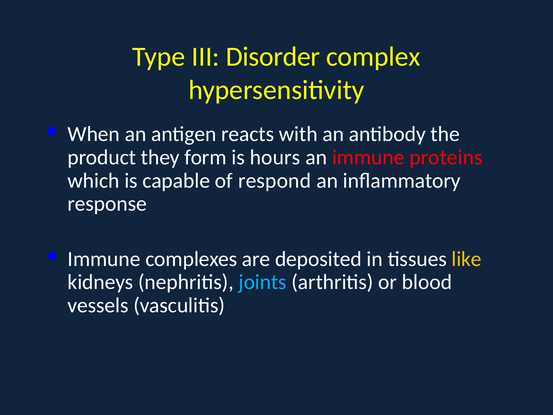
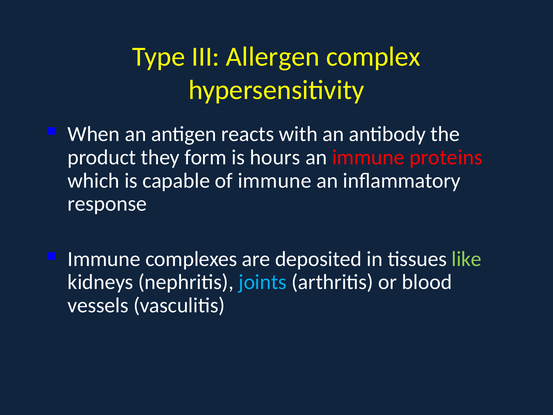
Disorder: Disorder -> Allergen (273, 57)
of respond: respond -> immune (275, 180)
like colour: yellow -> light green (467, 259)
